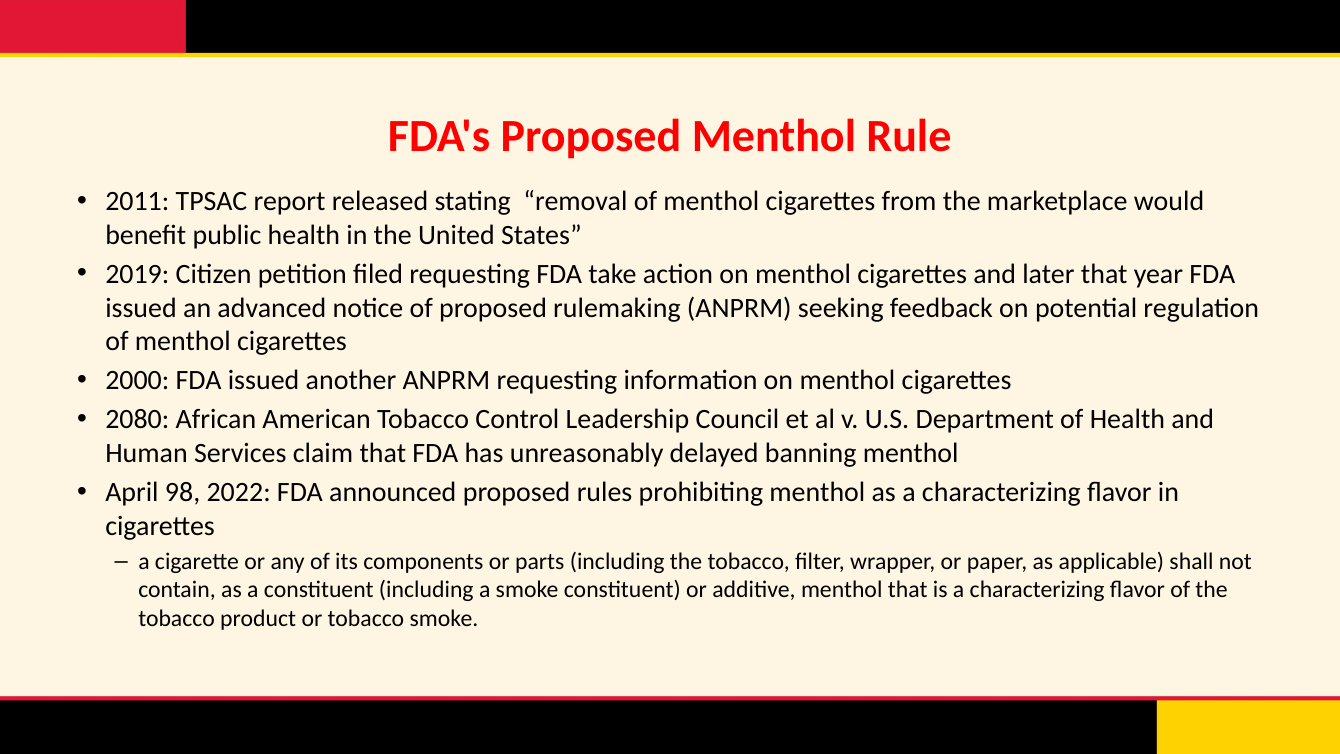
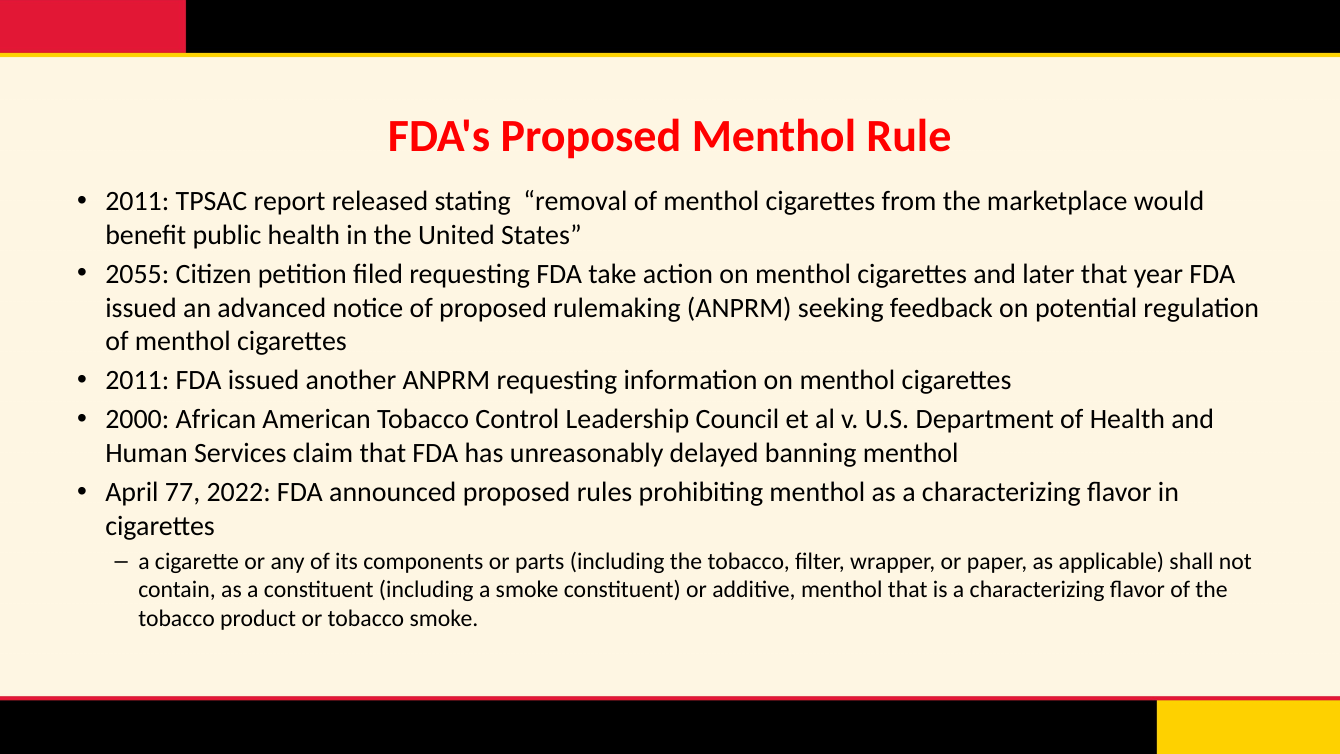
2019: 2019 -> 2055 (137, 274)
2000: 2000 -> 2011 (137, 380)
2080: 2080 -> 2000 (137, 420)
98: 98 -> 77 (183, 492)
